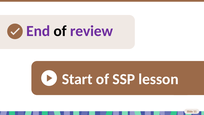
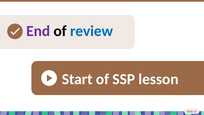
review colour: purple -> blue (92, 31)
